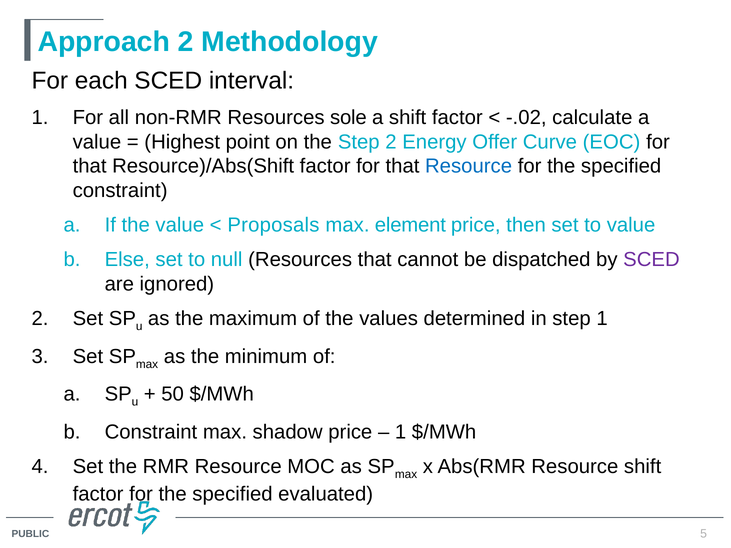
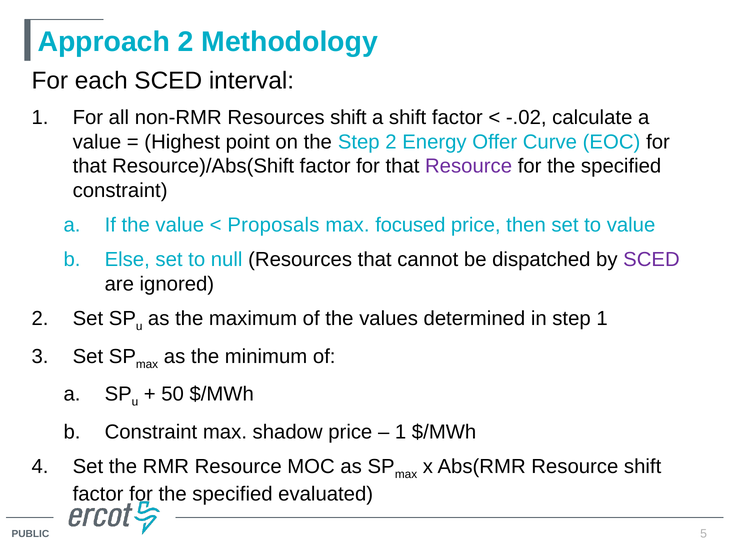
Resources sole: sole -> shift (348, 118)
Resource colour: blue -> purple (469, 166)
element: element -> focused (410, 225)
